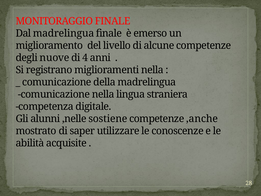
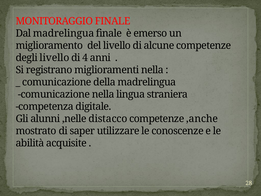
degli nuove: nuove -> livello (54, 58)
sostiene: sostiene -> distacco (108, 119)
